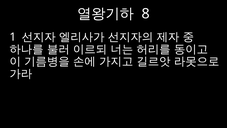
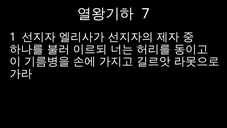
8: 8 -> 7 (146, 14)
